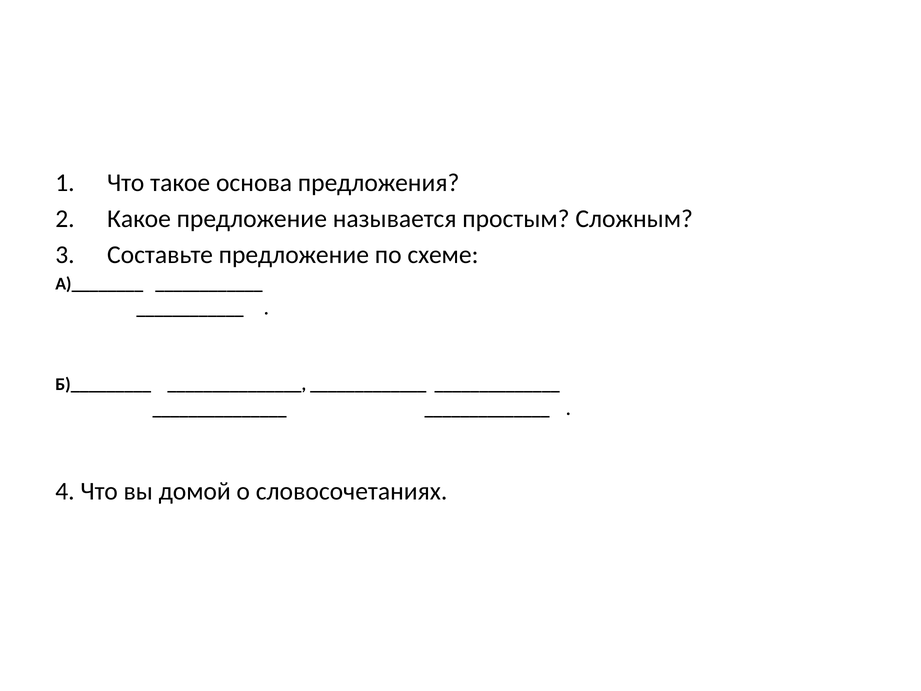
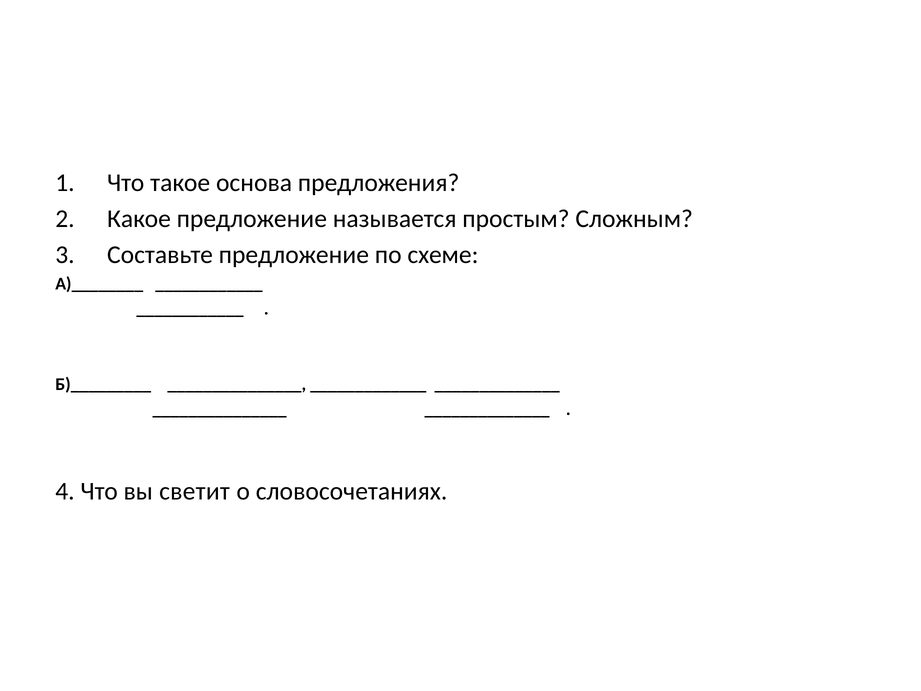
домой: домой -> светит (195, 491)
